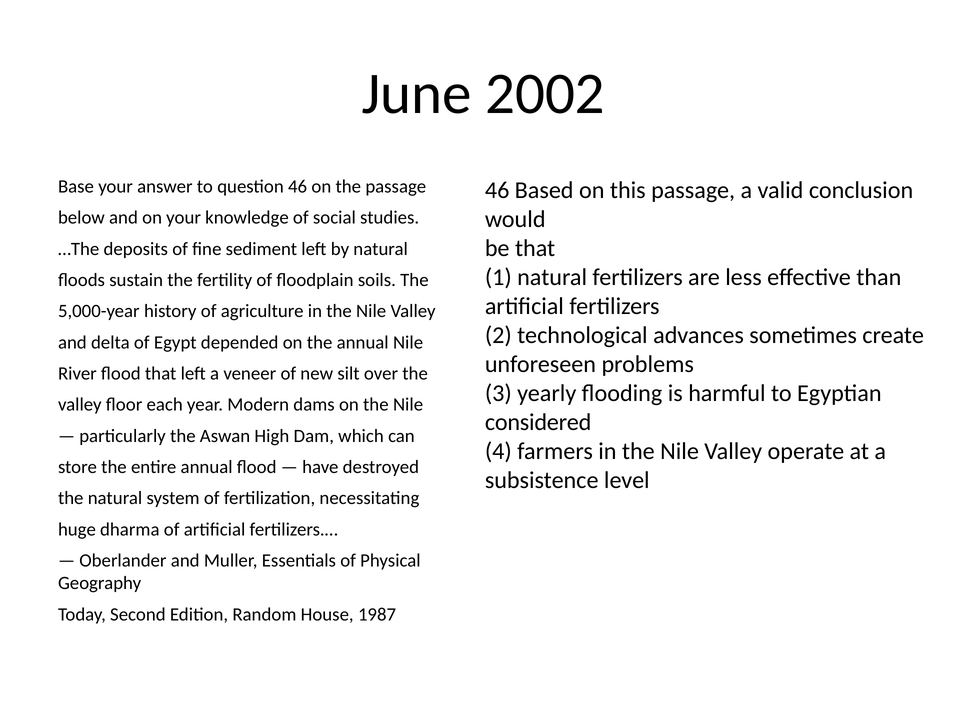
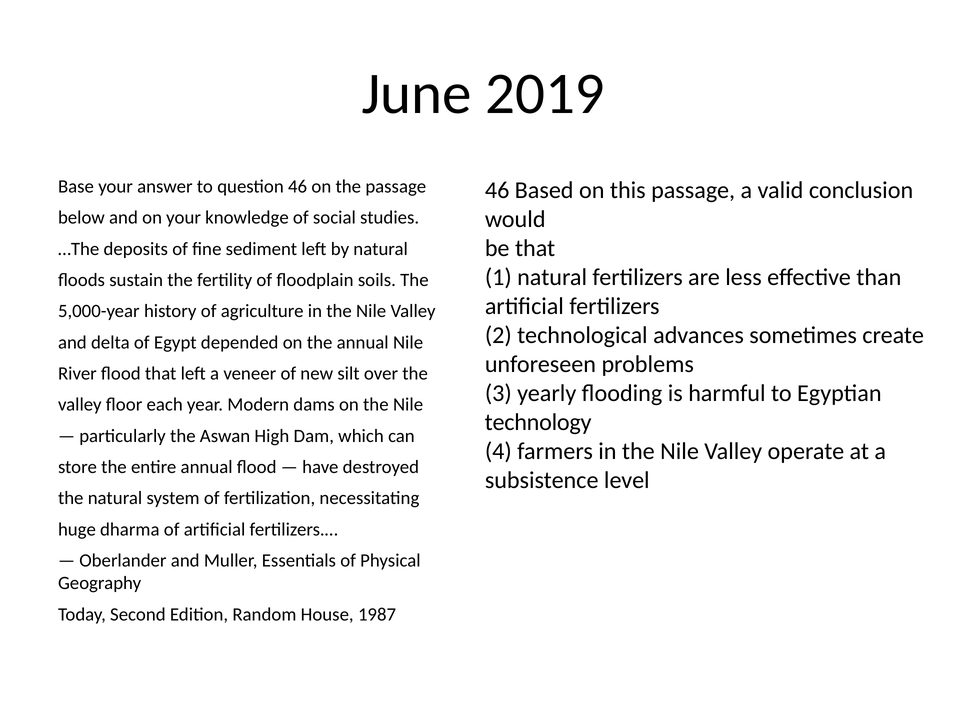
2002: 2002 -> 2019 (545, 94)
considered: considered -> technology (538, 422)
